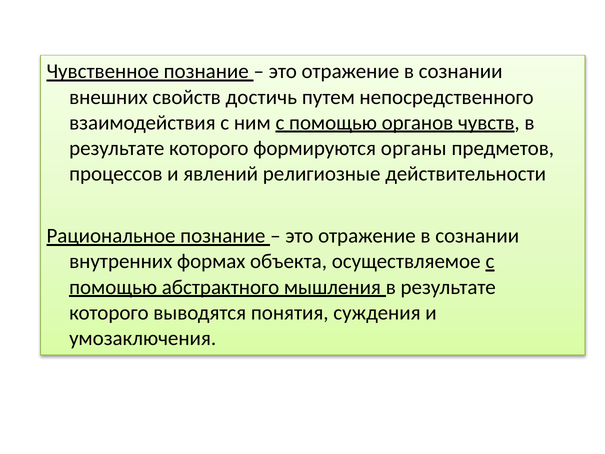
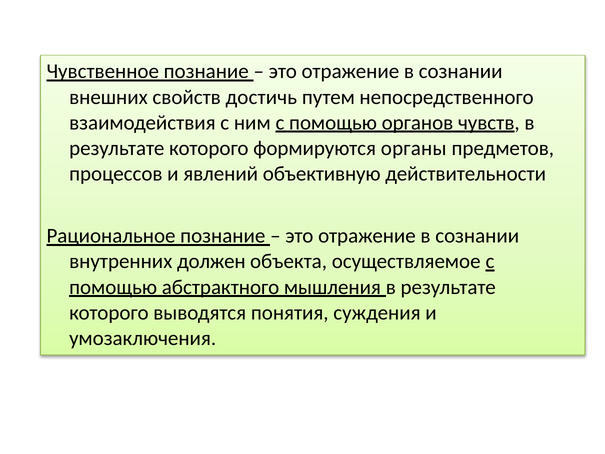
религиозные: религиозные -> объективную (322, 174)
формах: формах -> должен (211, 261)
